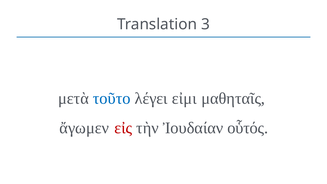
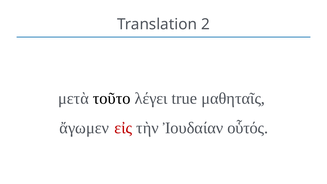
3: 3 -> 2 (205, 24)
τοῦτο colour: blue -> black (112, 99)
εἰμι: εἰμι -> true (184, 99)
